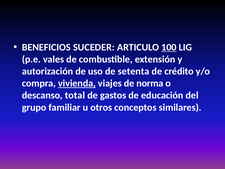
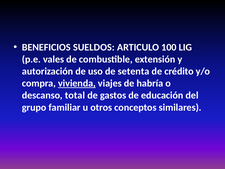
SUCEDER: SUCEDER -> SUELDOS (94, 47)
100 underline: present -> none (169, 47)
norma: norma -> habría (150, 83)
